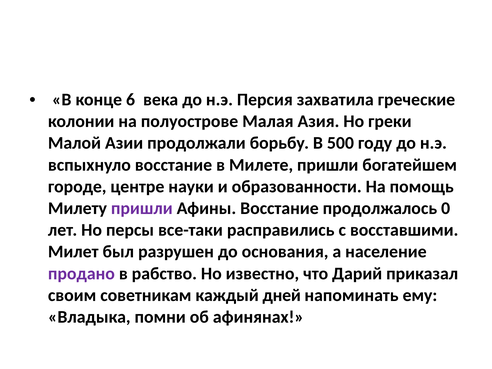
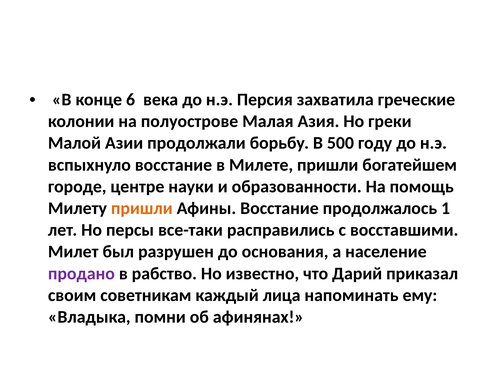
пришли colour: purple -> orange (142, 208)
0: 0 -> 1 (446, 208)
дней: дней -> лица (282, 295)
